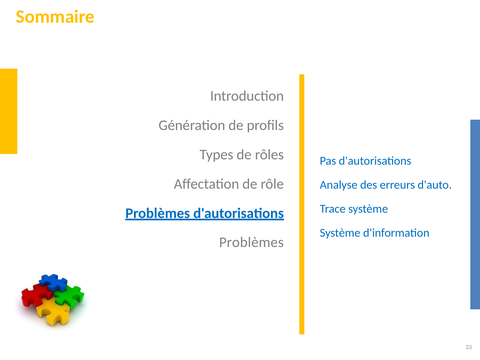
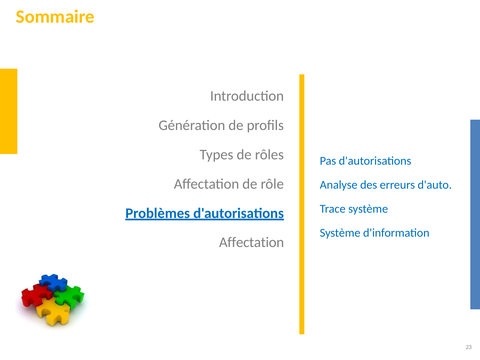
Problèmes: Problèmes -> Affectation (252, 242)
